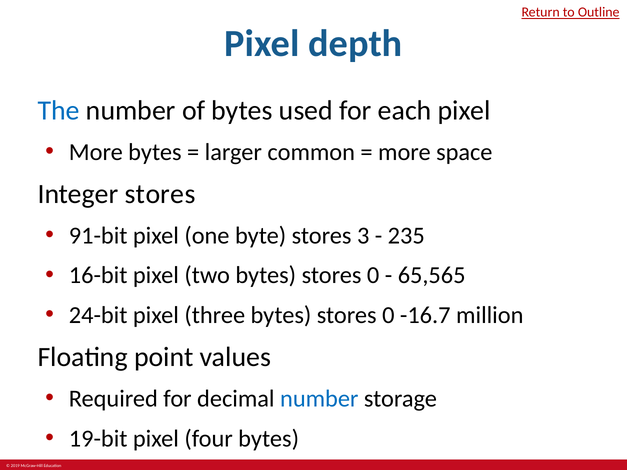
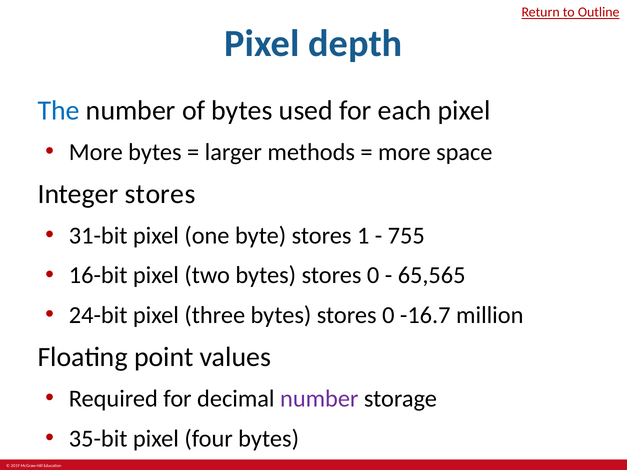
common: common -> methods (311, 152)
91-bit: 91-bit -> 31-bit (98, 236)
3: 3 -> 1 (363, 236)
235: 235 -> 755 (406, 236)
number colour: blue -> purple (319, 399)
19-bit: 19-bit -> 35-bit (98, 439)
